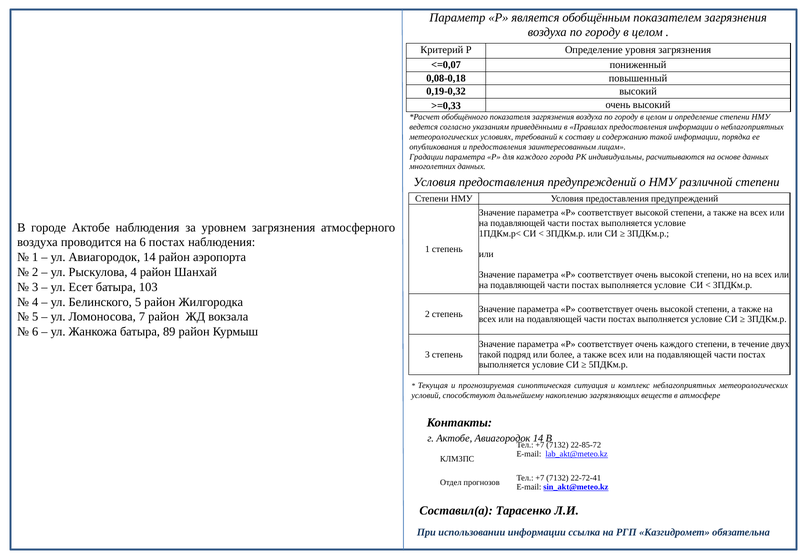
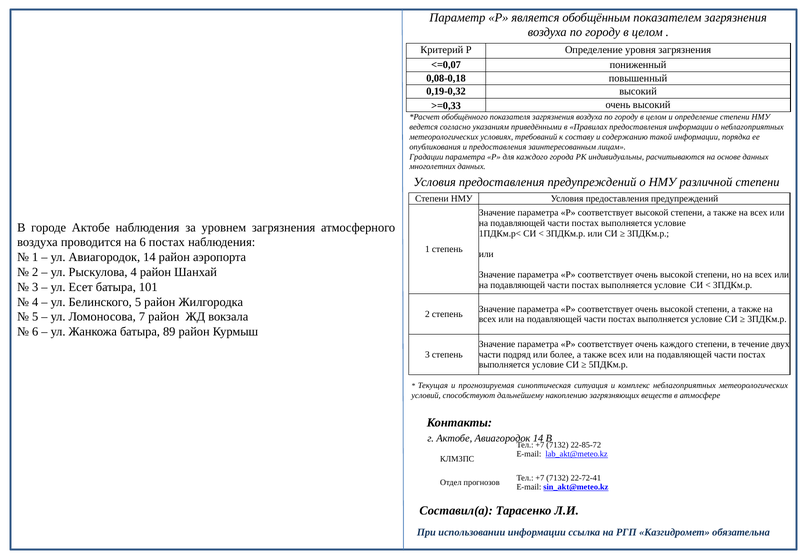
103: 103 -> 101 (148, 287)
такой: такой -> части (490, 354)
